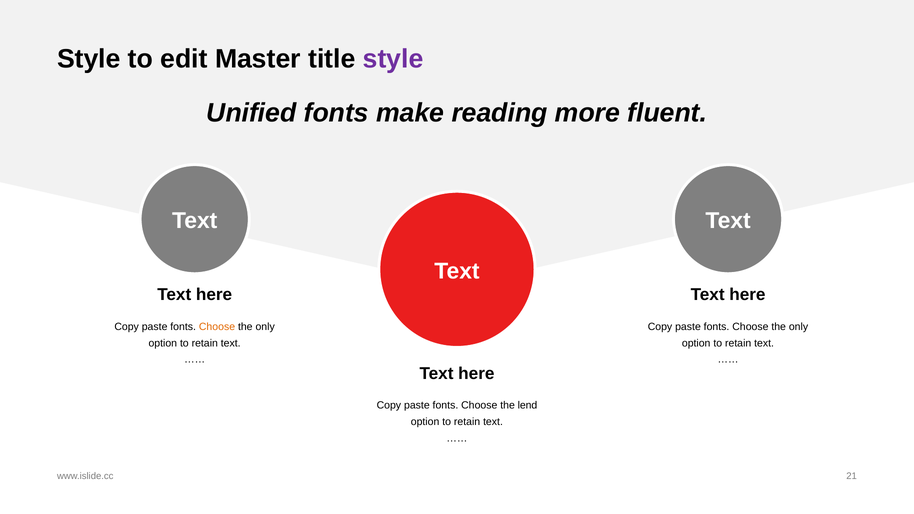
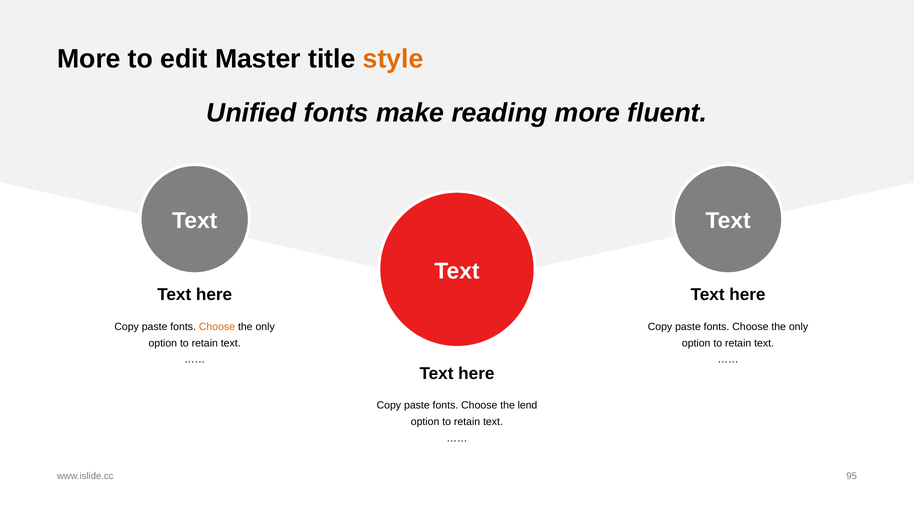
Style: Style -> More (89, 59)
style colour: purple -> orange (393, 59)
21: 21 -> 95 (852, 476)
